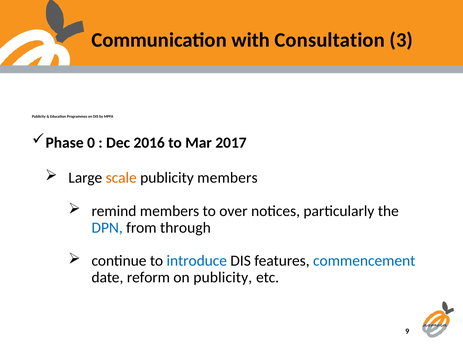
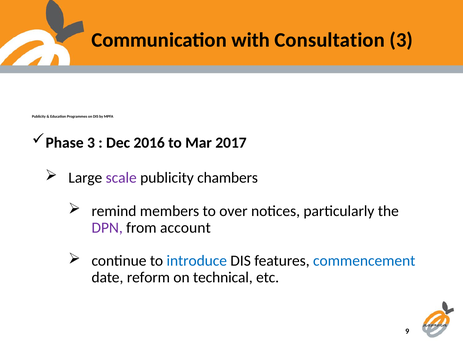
Phase 0: 0 -> 3 (91, 143)
scale colour: orange -> purple (121, 178)
publicity members: members -> chambers (228, 178)
DPN colour: blue -> purple (107, 228)
through: through -> account (185, 228)
on publicity: publicity -> technical (223, 278)
